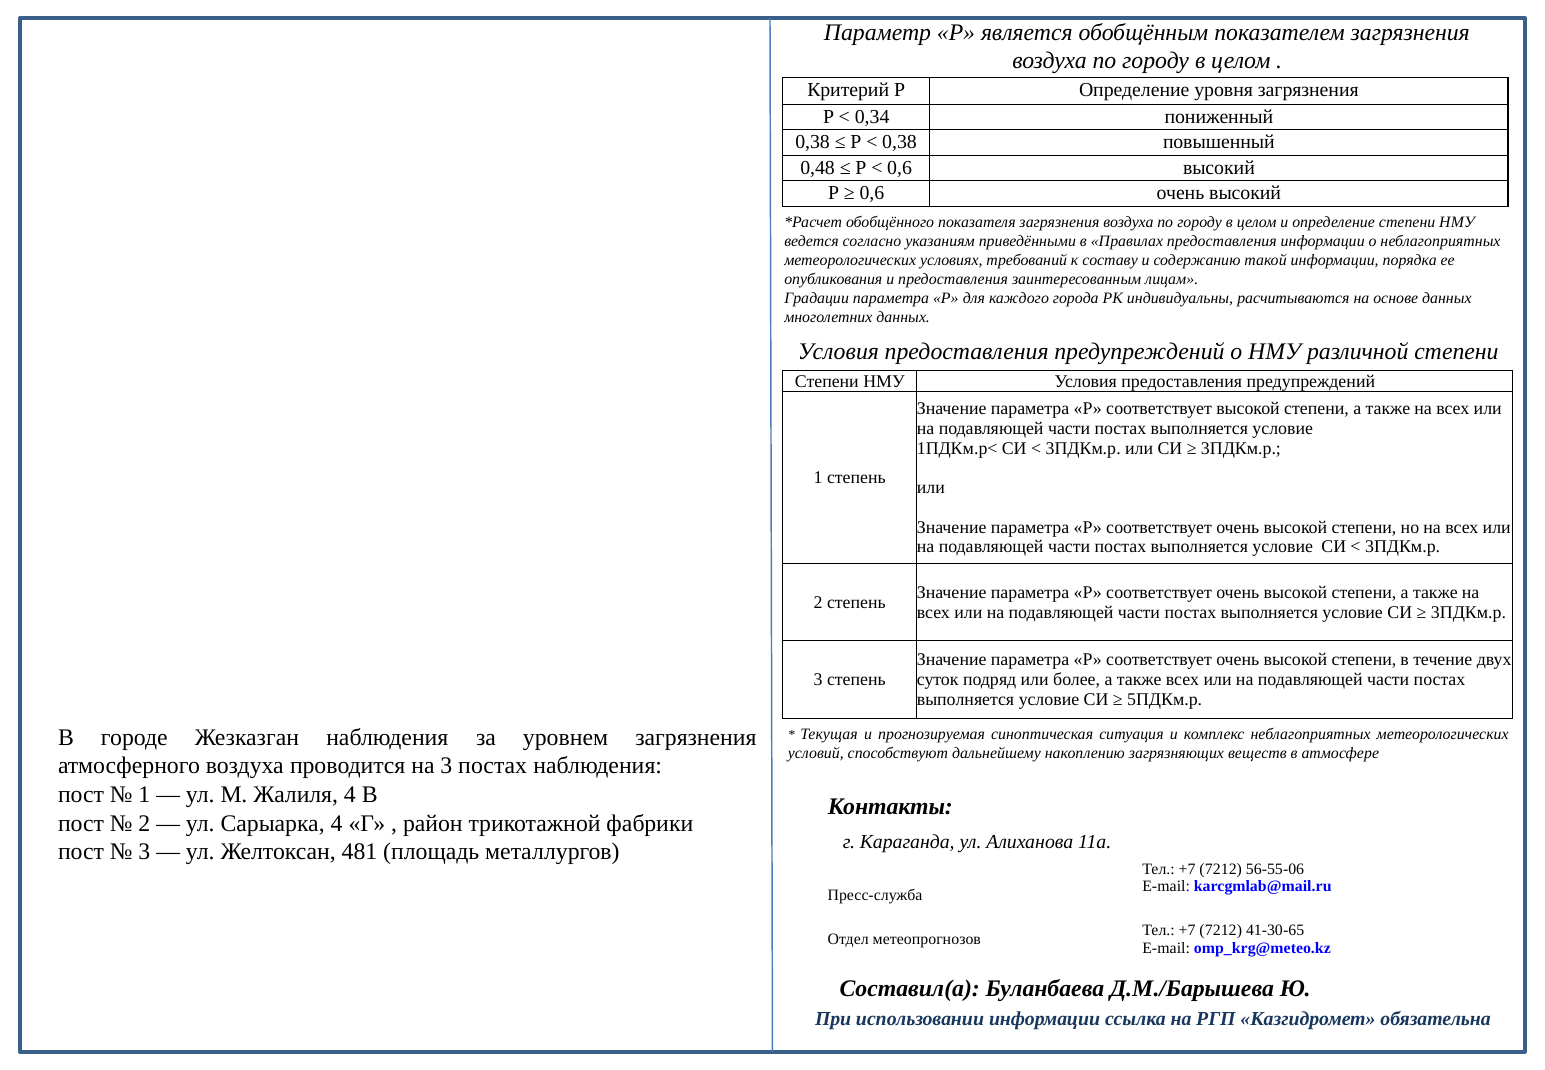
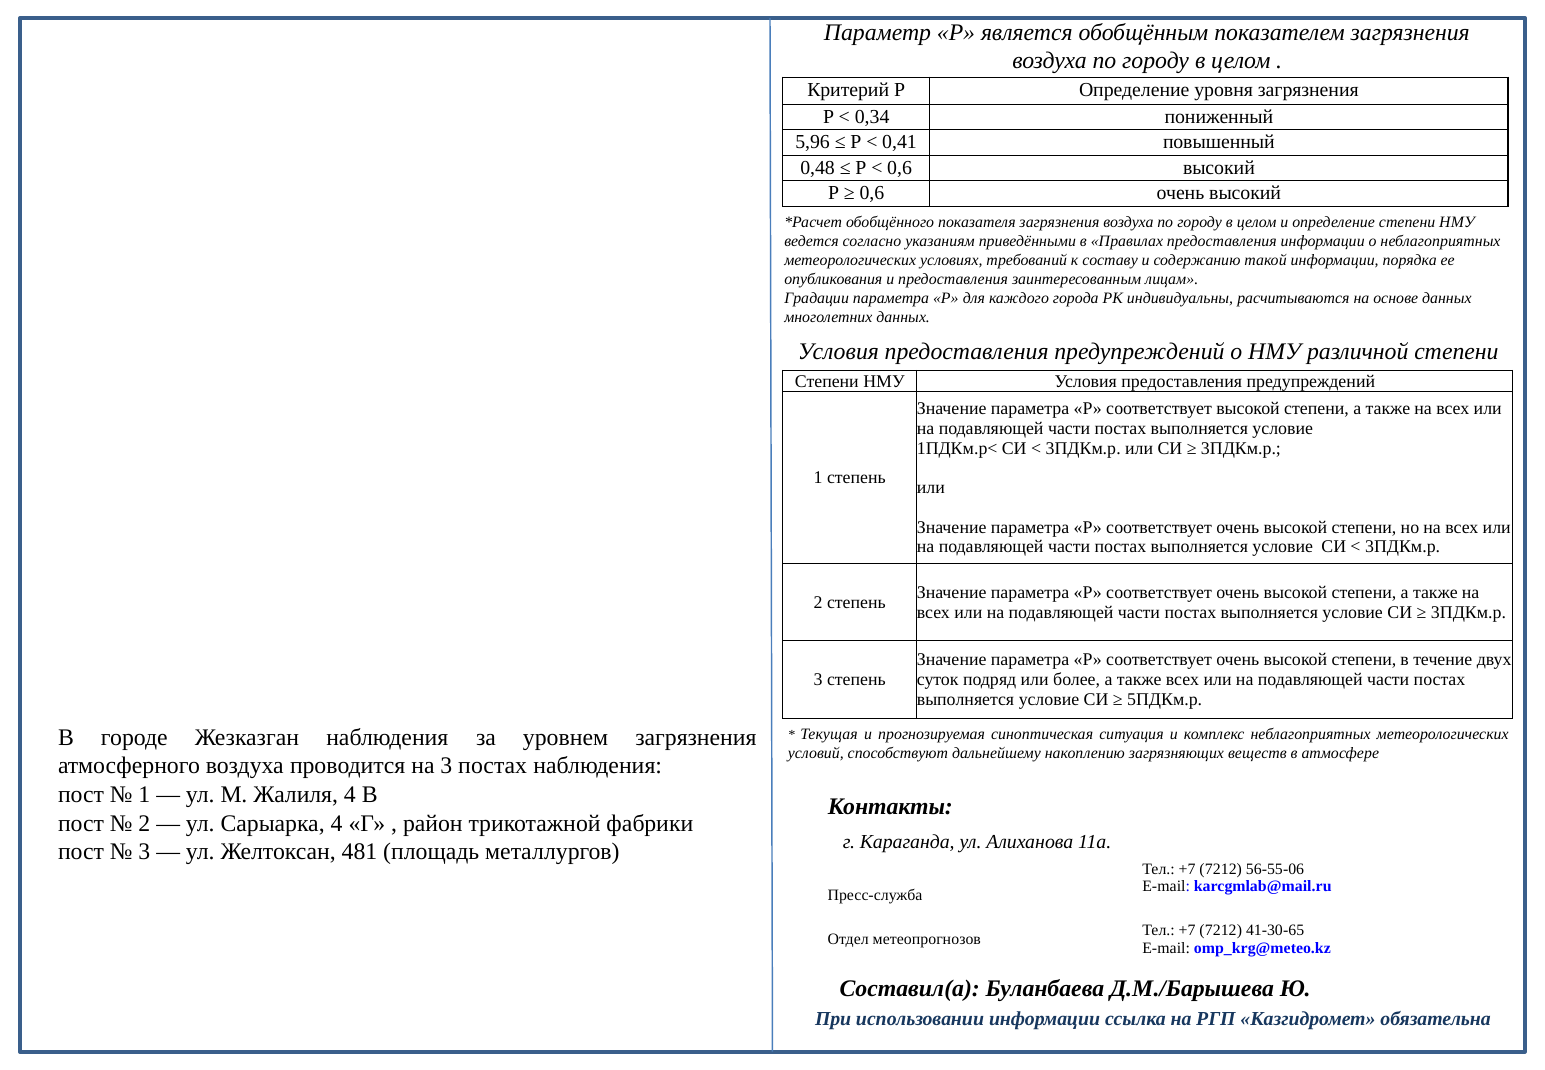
0,38: 0,38 -> 5,96 (813, 142)
0,38: 0,38 -> 0,41 (900, 142)
